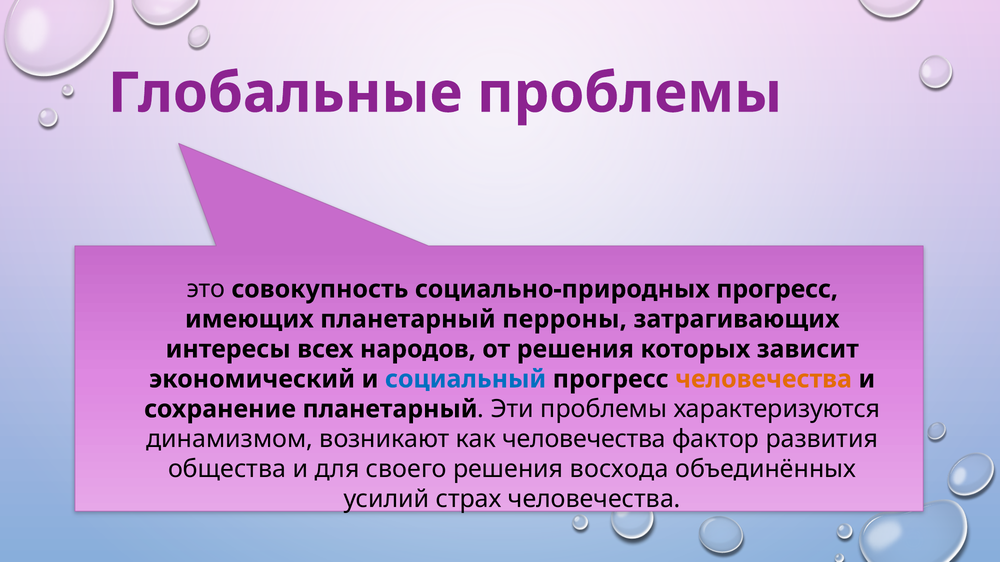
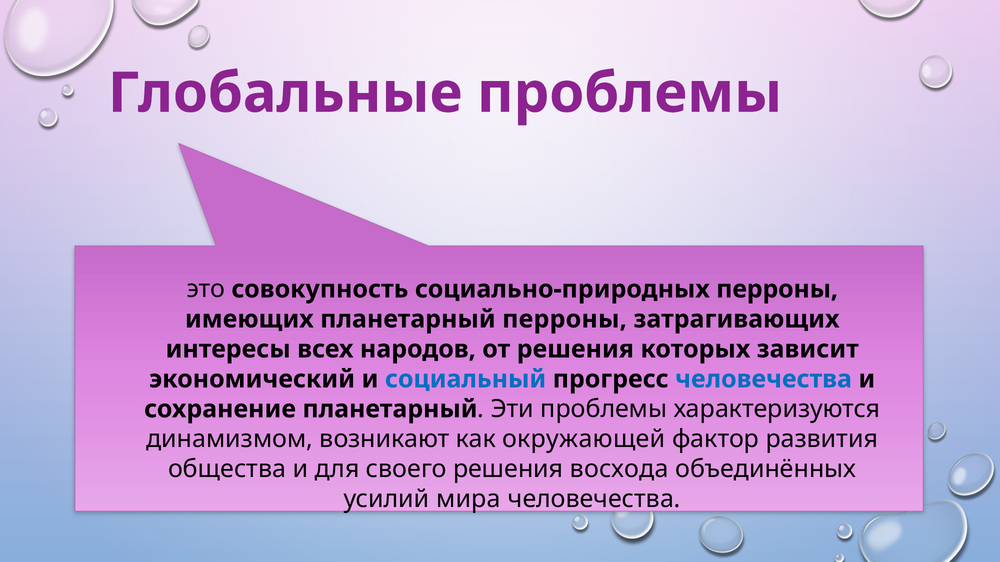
социально-природных прогресс: прогресс -> перроны (777, 289)
человечества colour: orange -> blue (763, 379)
как человечества: человечества -> окружающей (584, 439)
страх: страх -> мира (468, 499)
